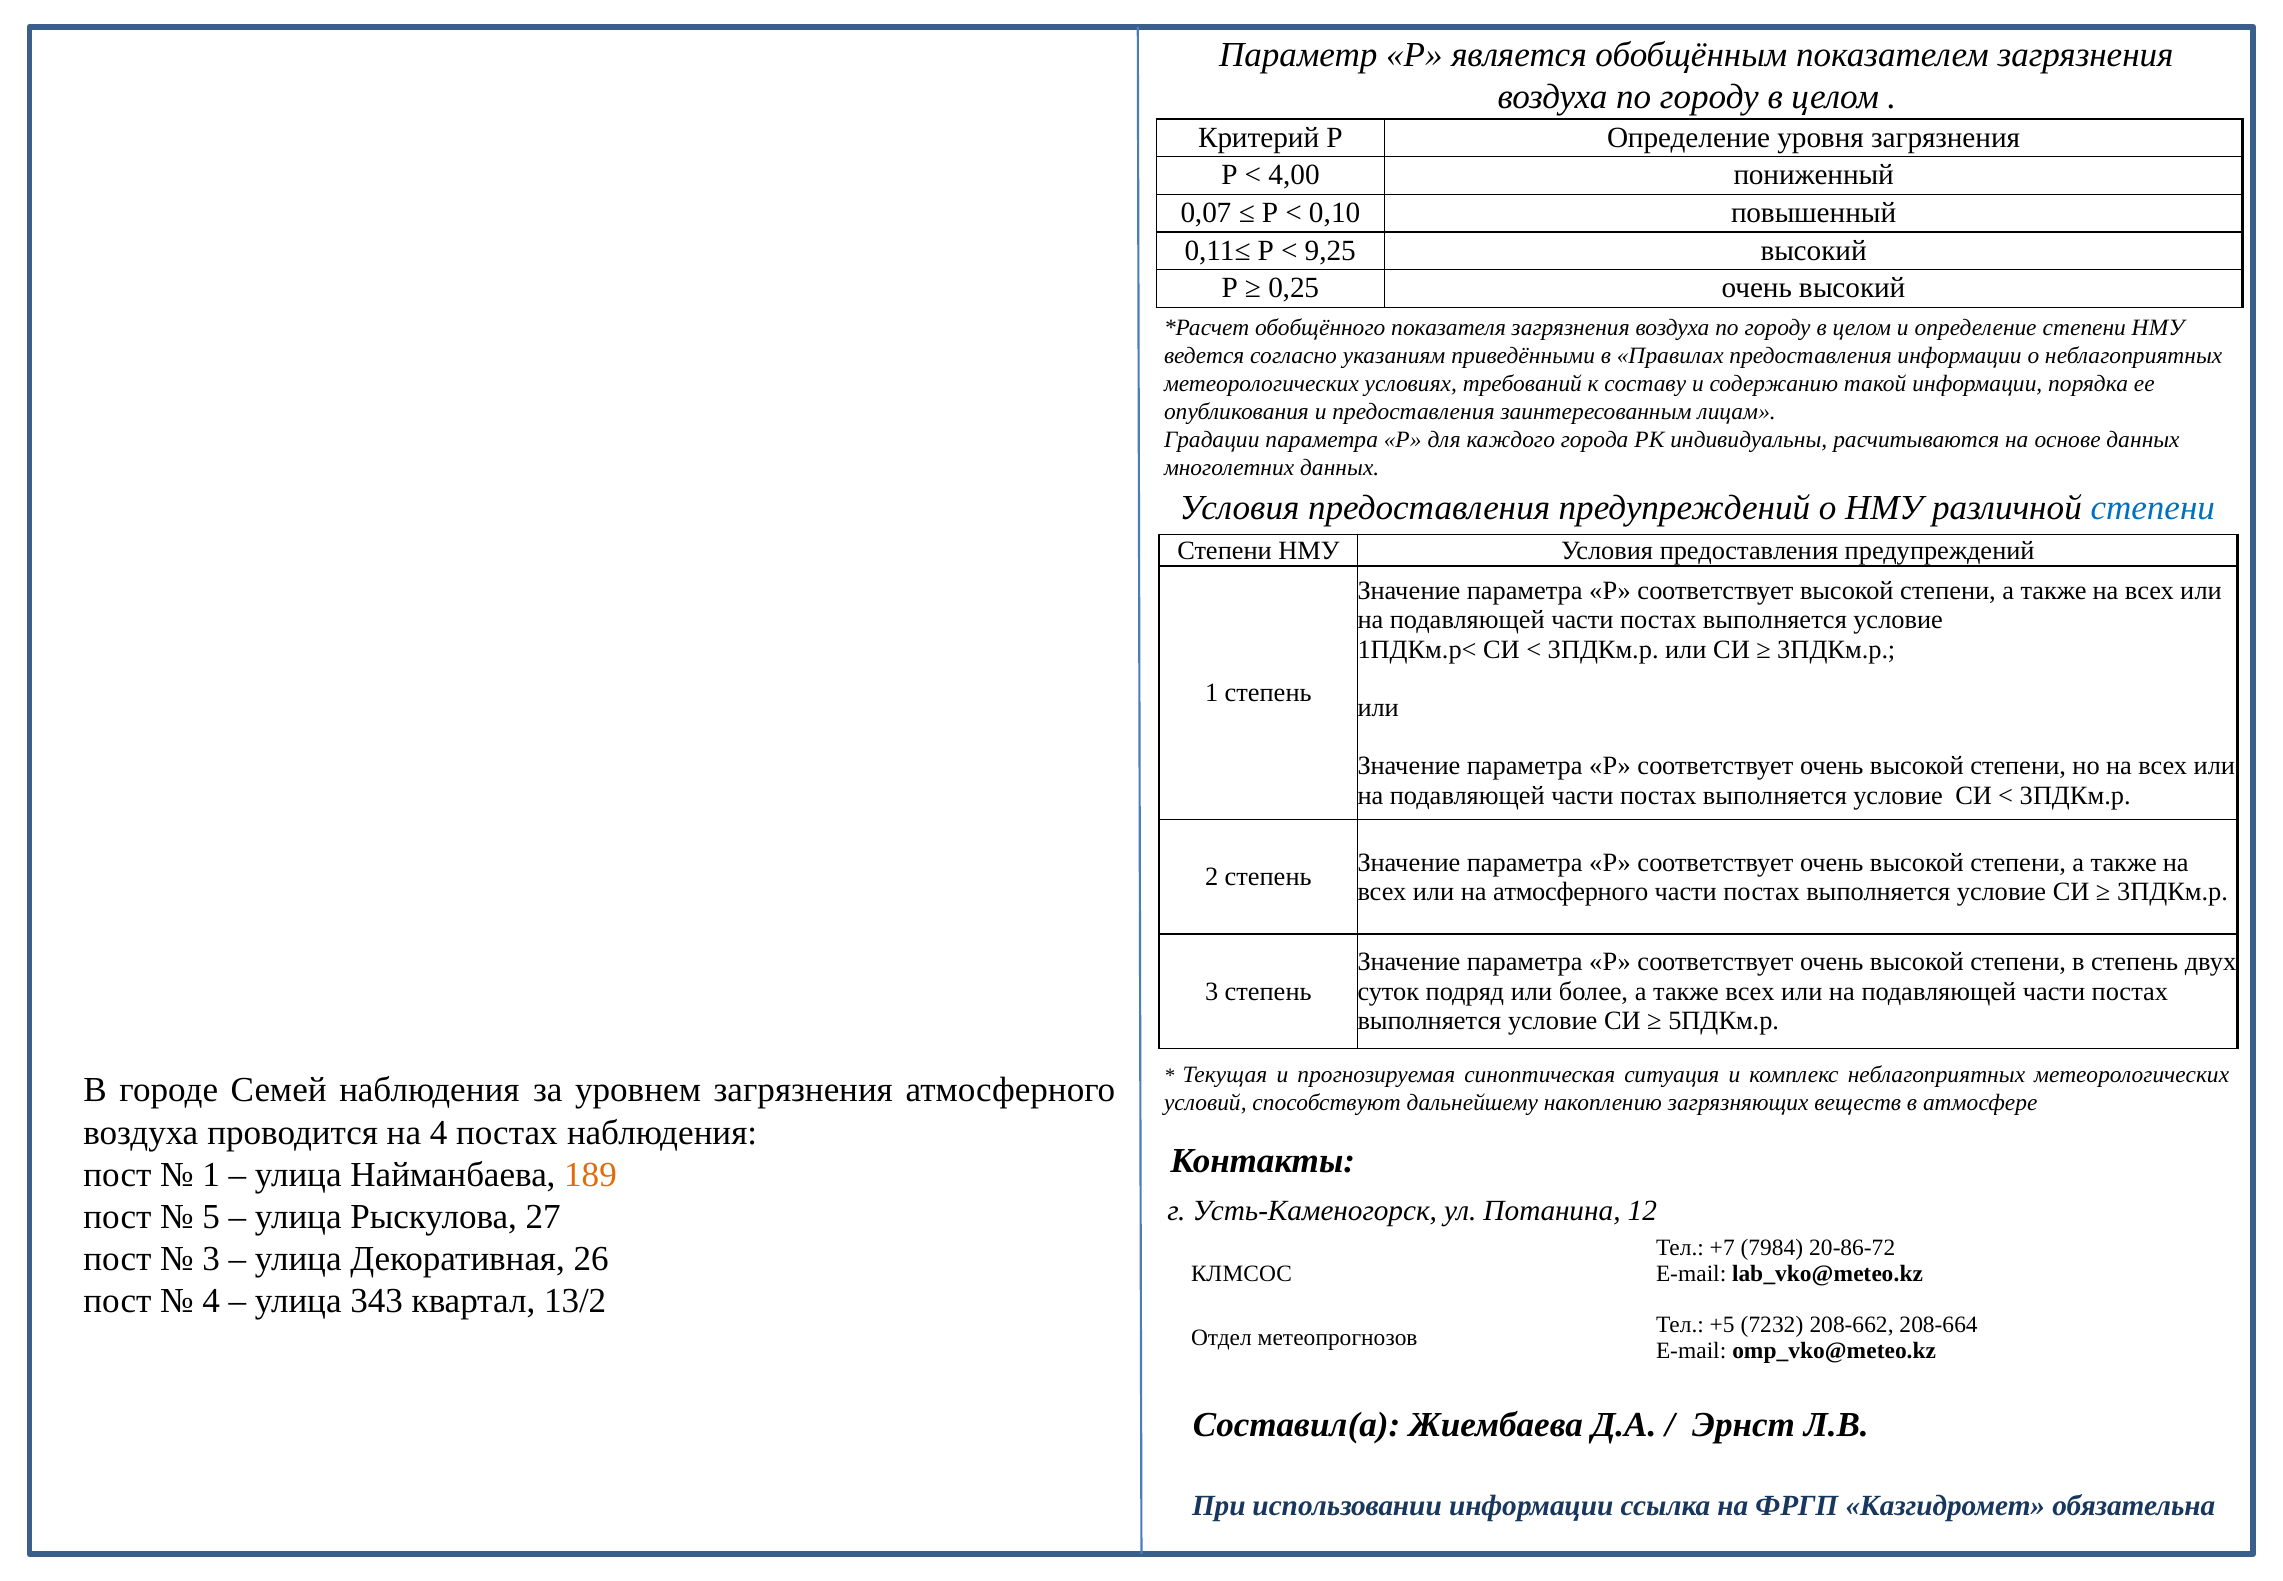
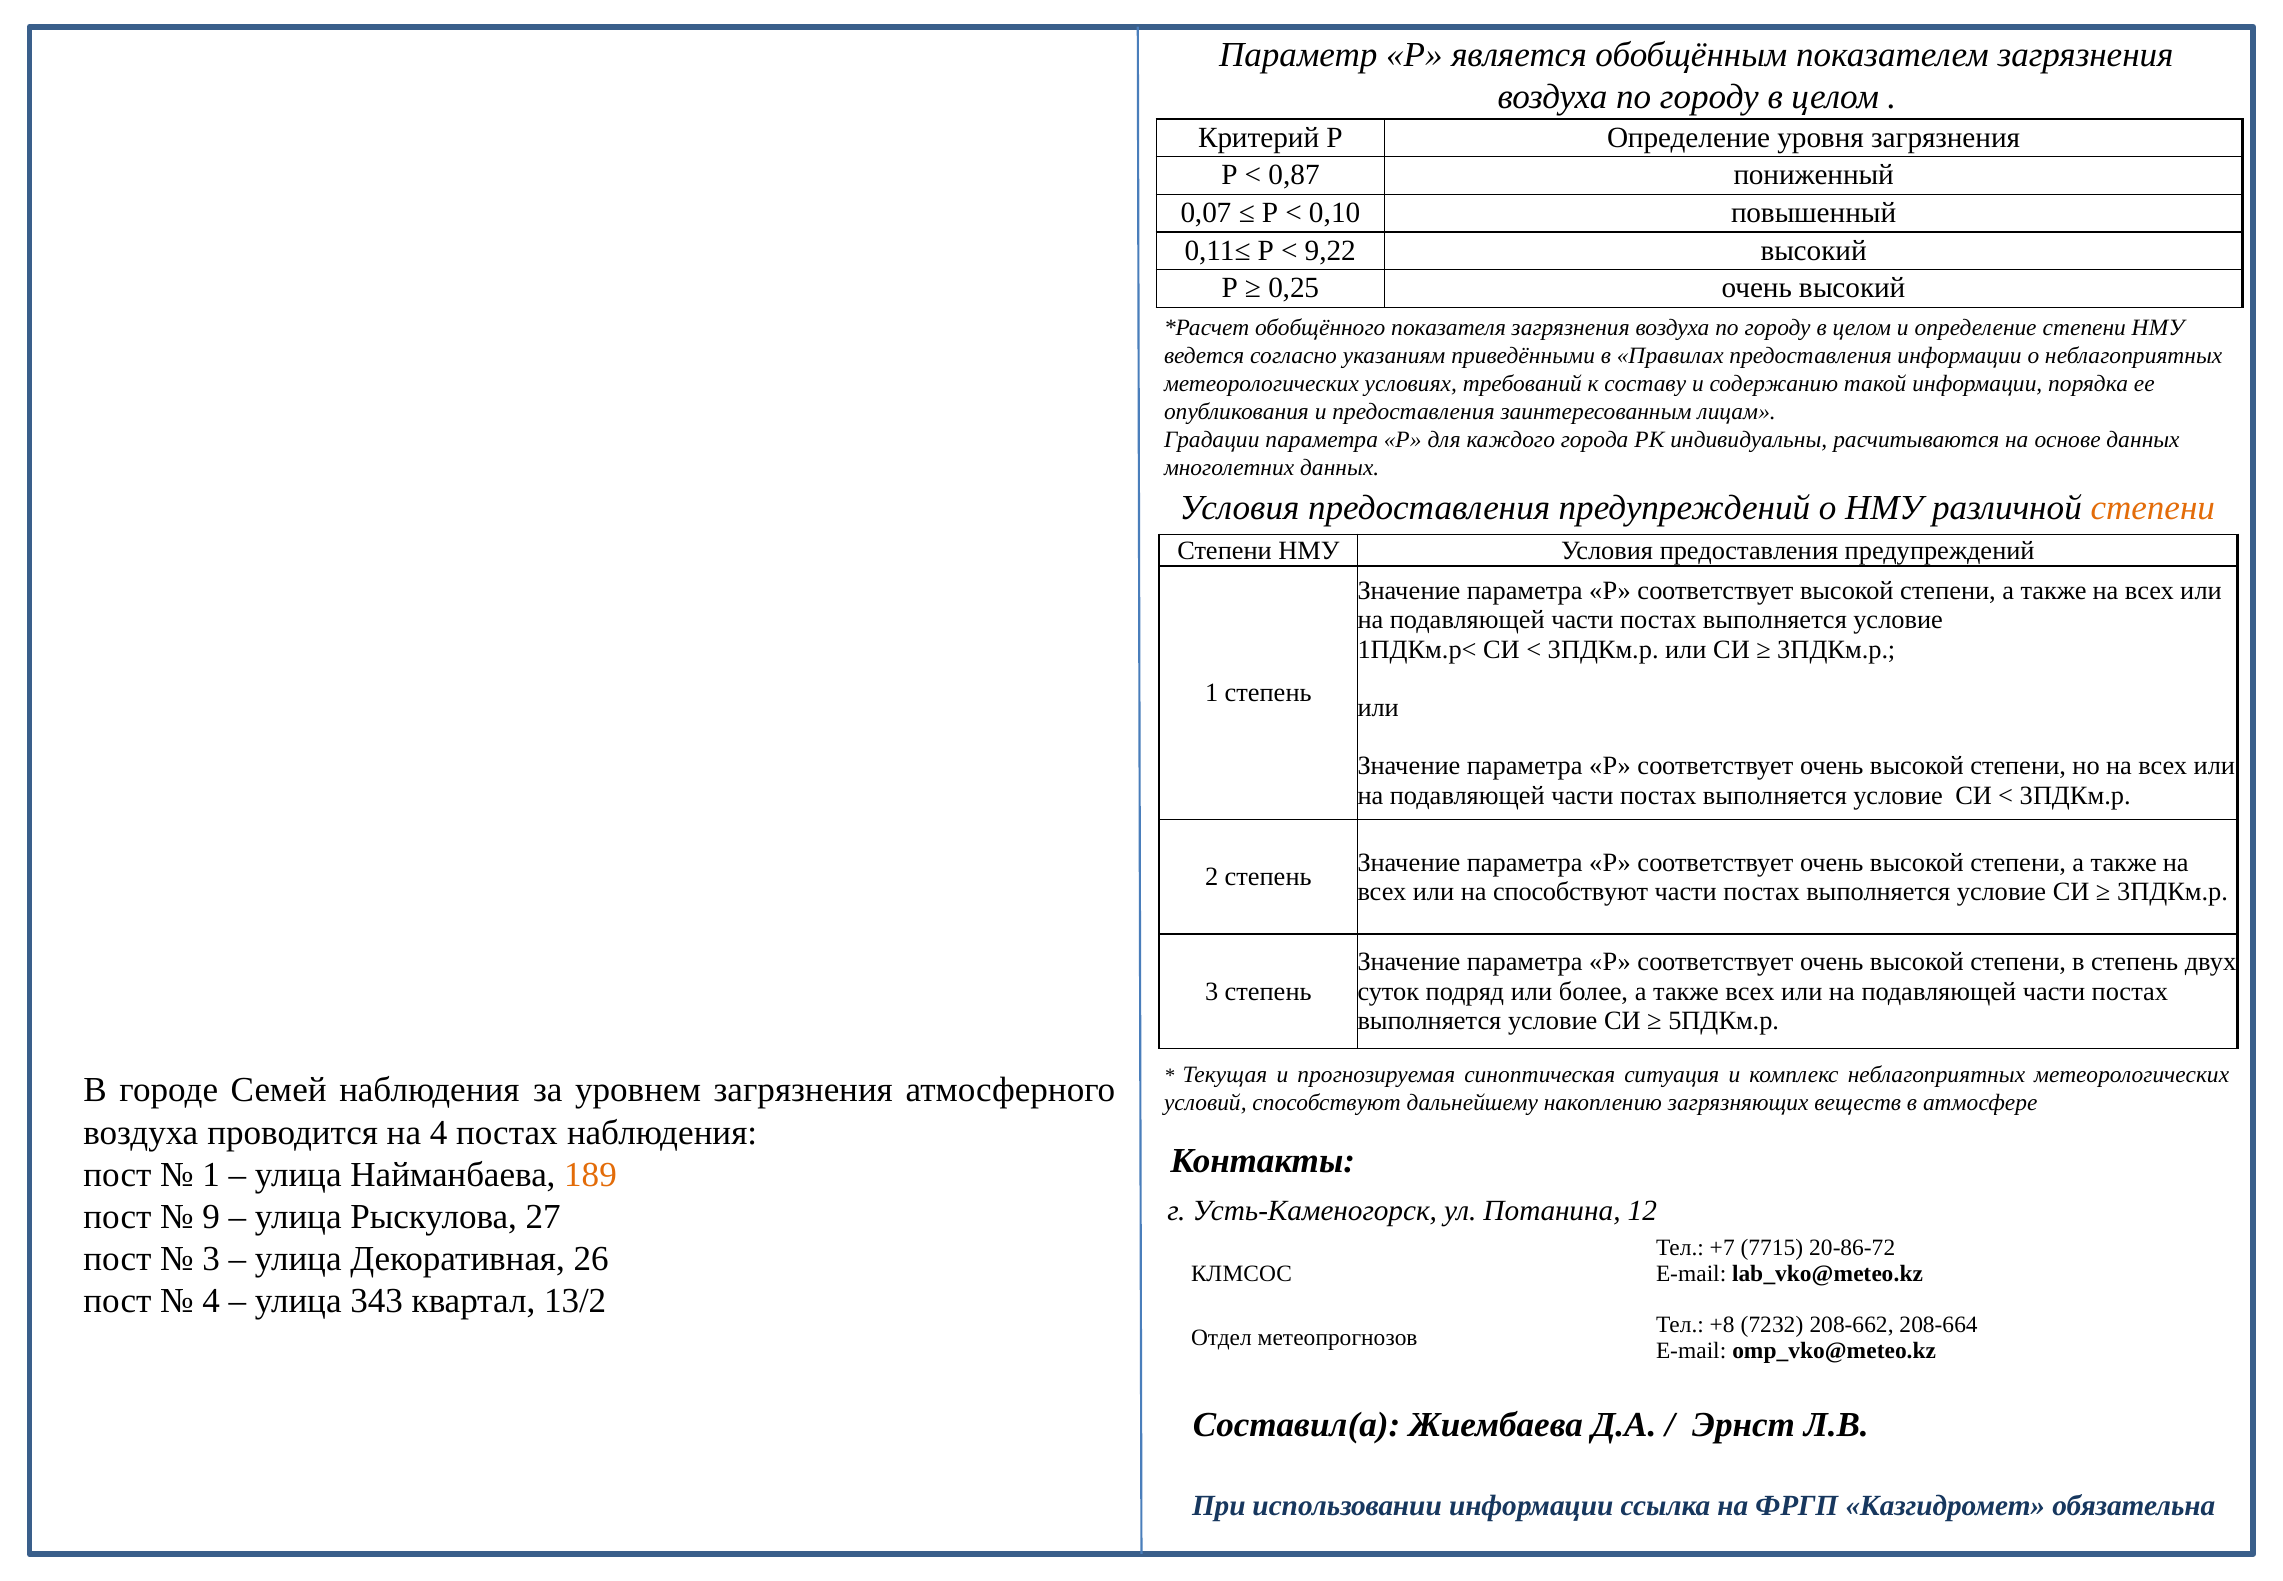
4,00: 4,00 -> 0,87 (1294, 175)
9,25: 9,25 -> 9,22 (1330, 250)
степени colour: blue -> orange (2153, 508)
на атмосферного: атмосферного -> способствуют (1571, 891)
5: 5 -> 9 (211, 1216)
7984: 7984 -> 7715 (1772, 1247)
+5: +5 -> +8 (1722, 1324)
